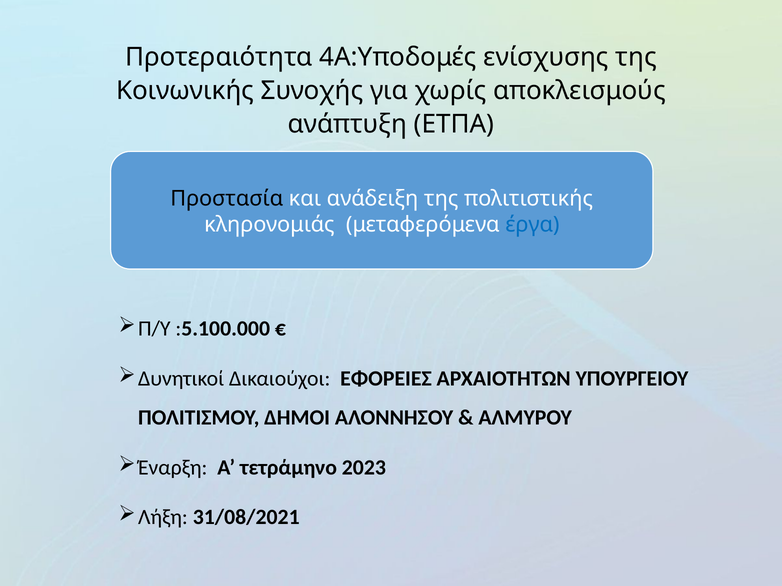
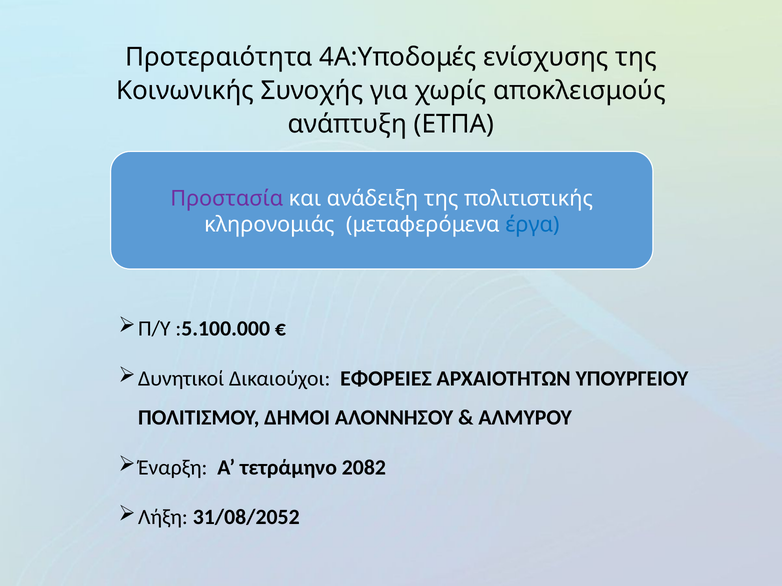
Προστασία colour: black -> purple (227, 199)
2023: 2023 -> 2082 (364, 468)
31/08/2021: 31/08/2021 -> 31/08/2052 (246, 518)
